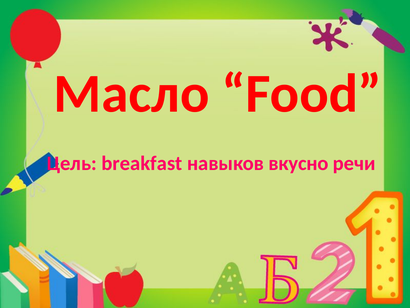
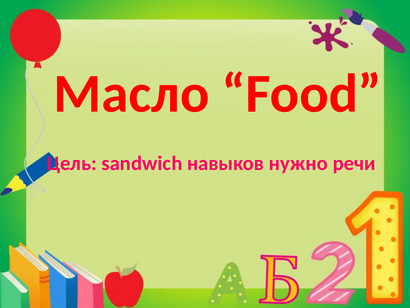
breakfast: breakfast -> sandwich (142, 163)
вкусно: вкусно -> нужно (298, 163)
